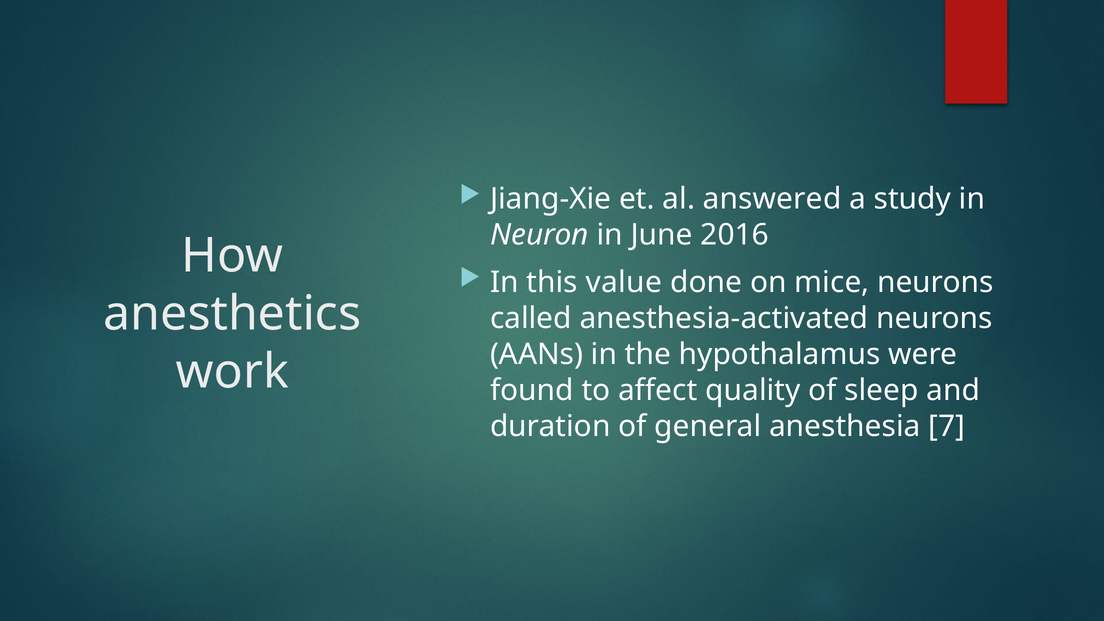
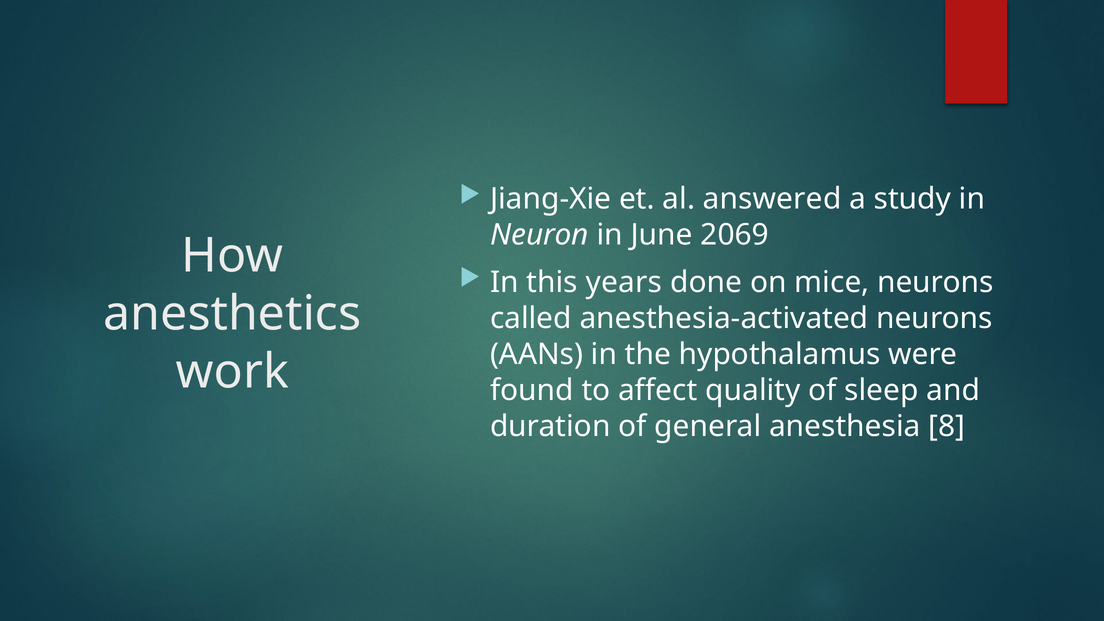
2016: 2016 -> 2069 (735, 235)
value: value -> years (624, 282)
7: 7 -> 8 (947, 426)
